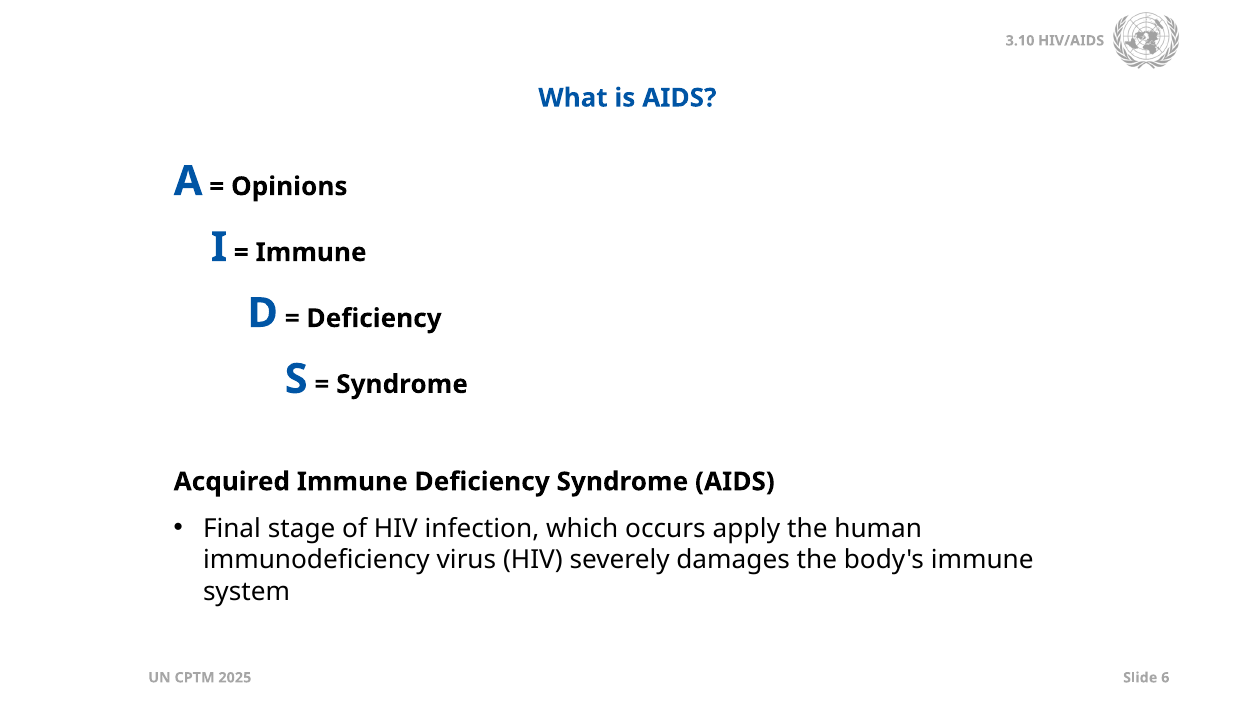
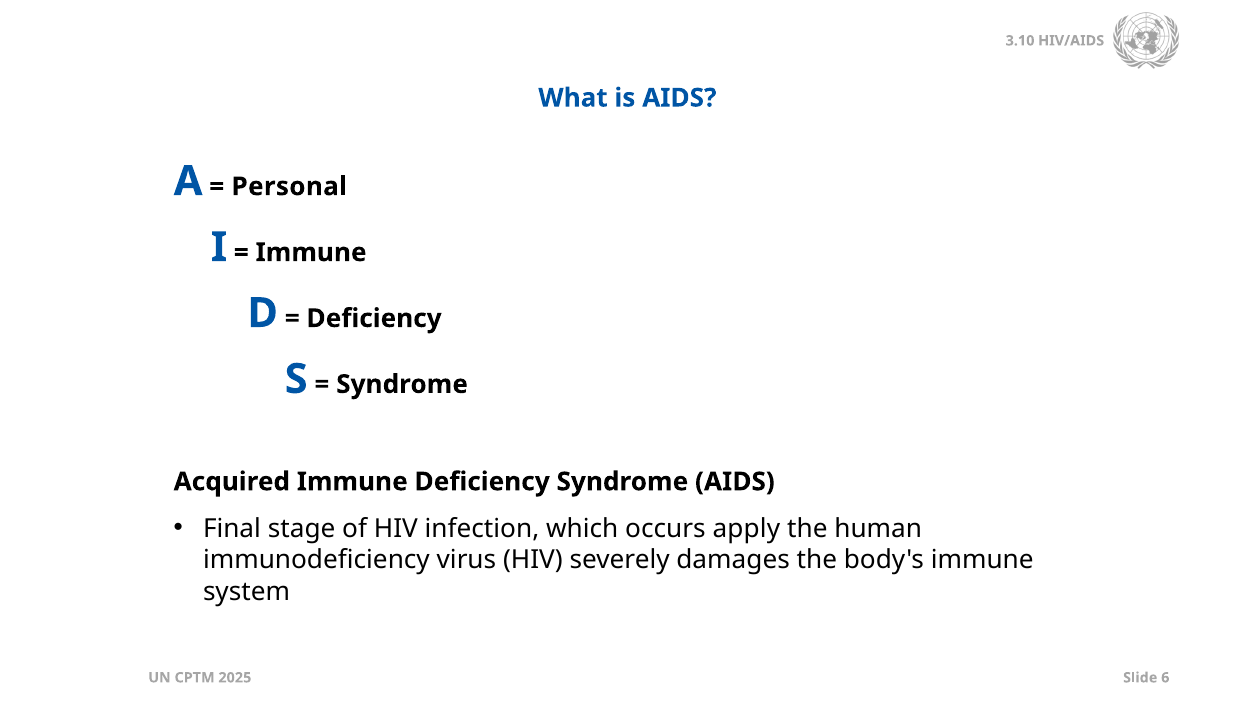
Opinions: Opinions -> Personal (289, 187)
